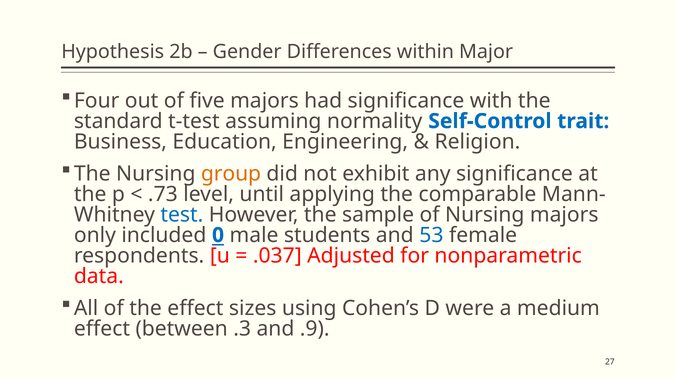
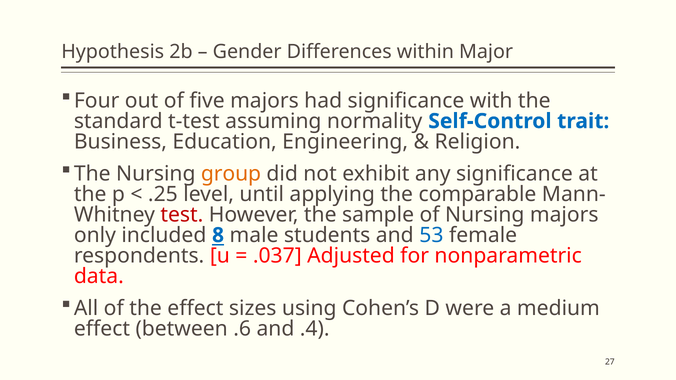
.73: .73 -> .25 (163, 194)
test colour: blue -> red (182, 215)
0: 0 -> 8 (218, 235)
.3: .3 -> .6 (242, 329)
.9: .9 -> .4 (315, 329)
